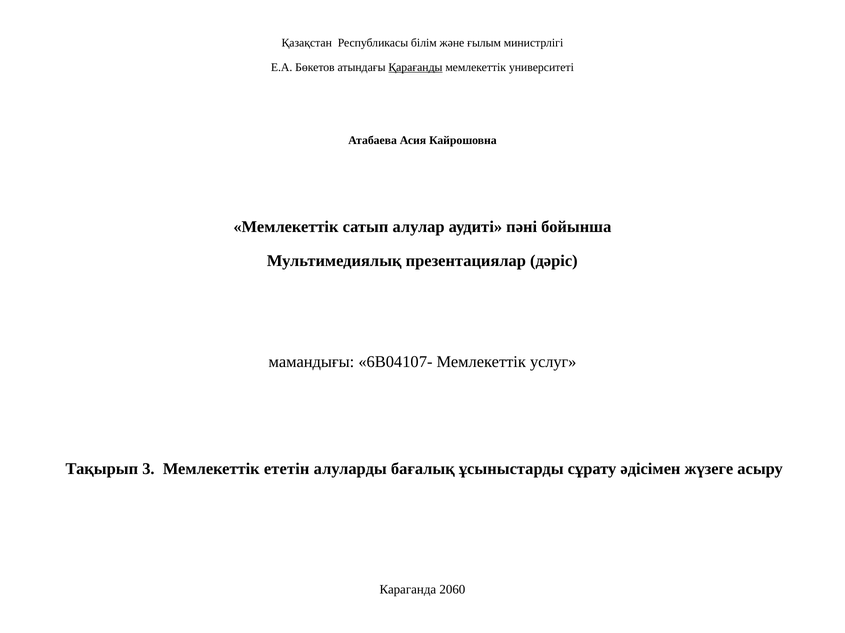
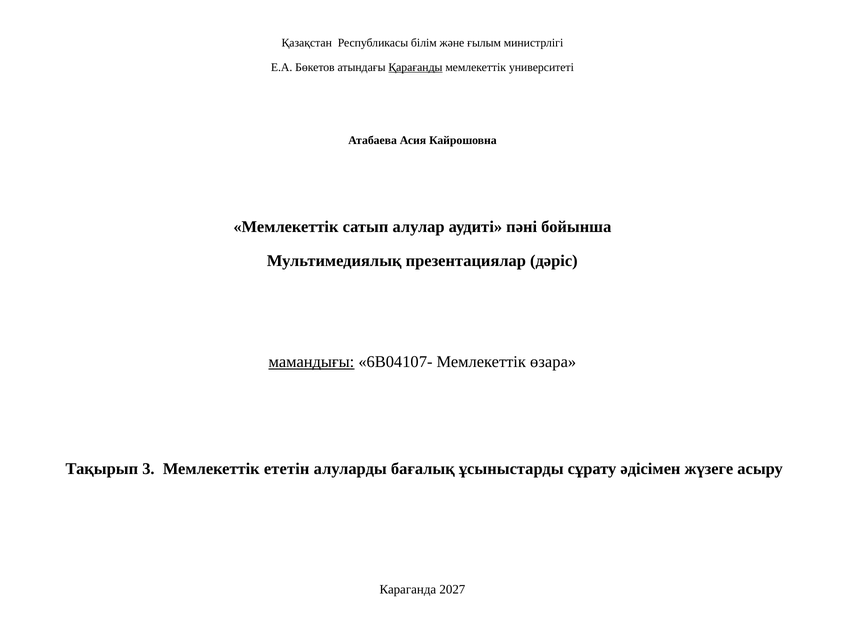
мамандығы underline: none -> present (311, 362)
услуг: услуг -> өзара (553, 362)
2060: 2060 -> 2027 (452, 590)
